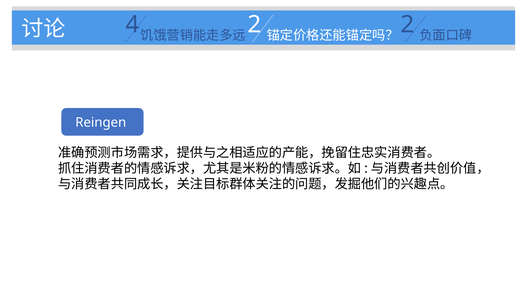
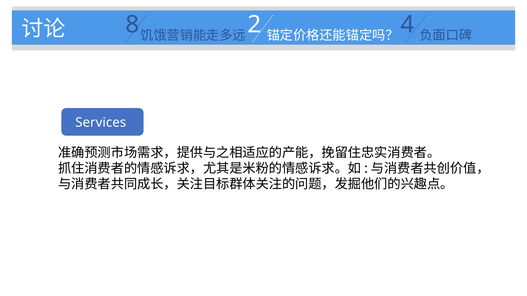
4: 4 -> 8 (132, 25)
2: 2 -> 4 (407, 25)
Reingen: Reingen -> Services (101, 123)
